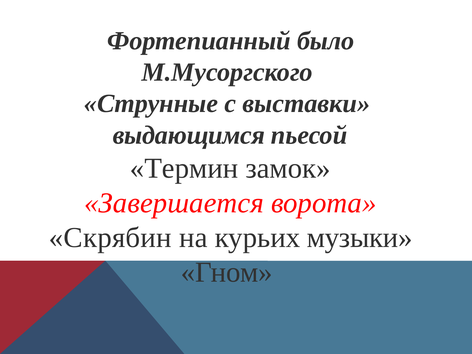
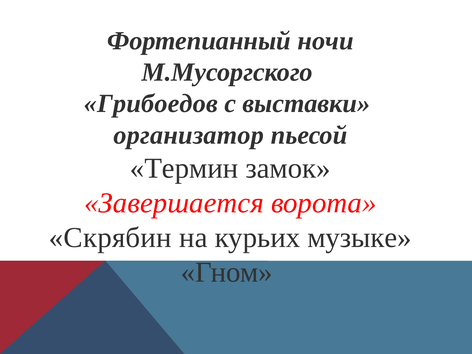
было: было -> ночи (326, 41)
Струнные: Струнные -> Грибоедов (151, 104)
выдающимся: выдающимся -> организатор (189, 135)
музыки: музыки -> музыке (360, 238)
